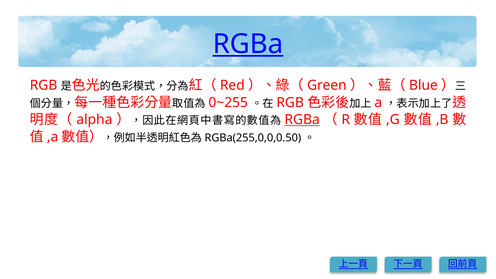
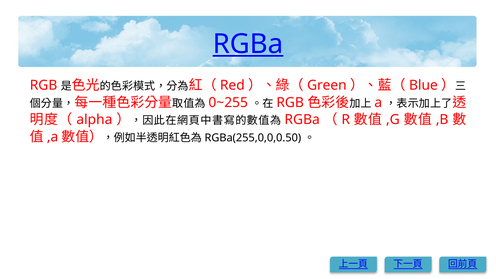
RGBa underline: present -> none (302, 120)
